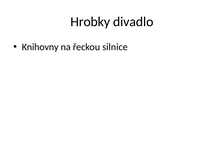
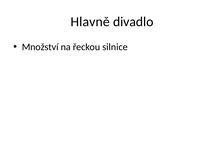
Hrobky: Hrobky -> Hlavně (90, 22)
Knihovny: Knihovny -> Množství (40, 47)
